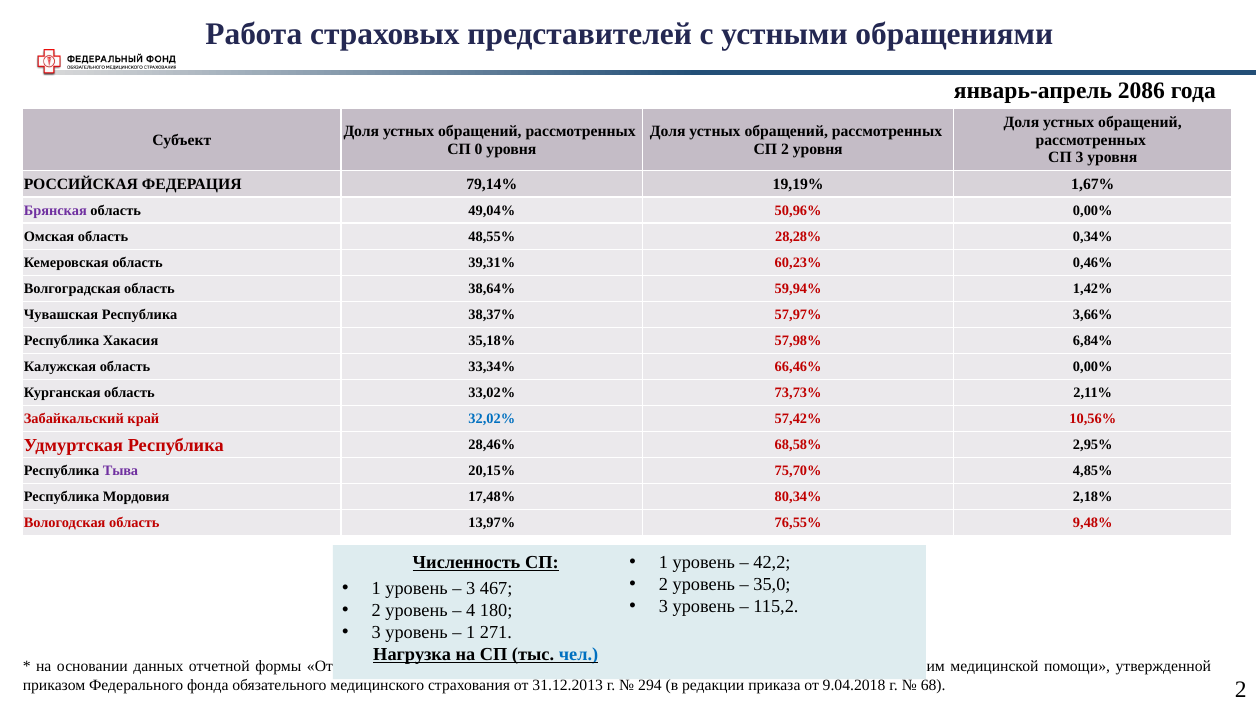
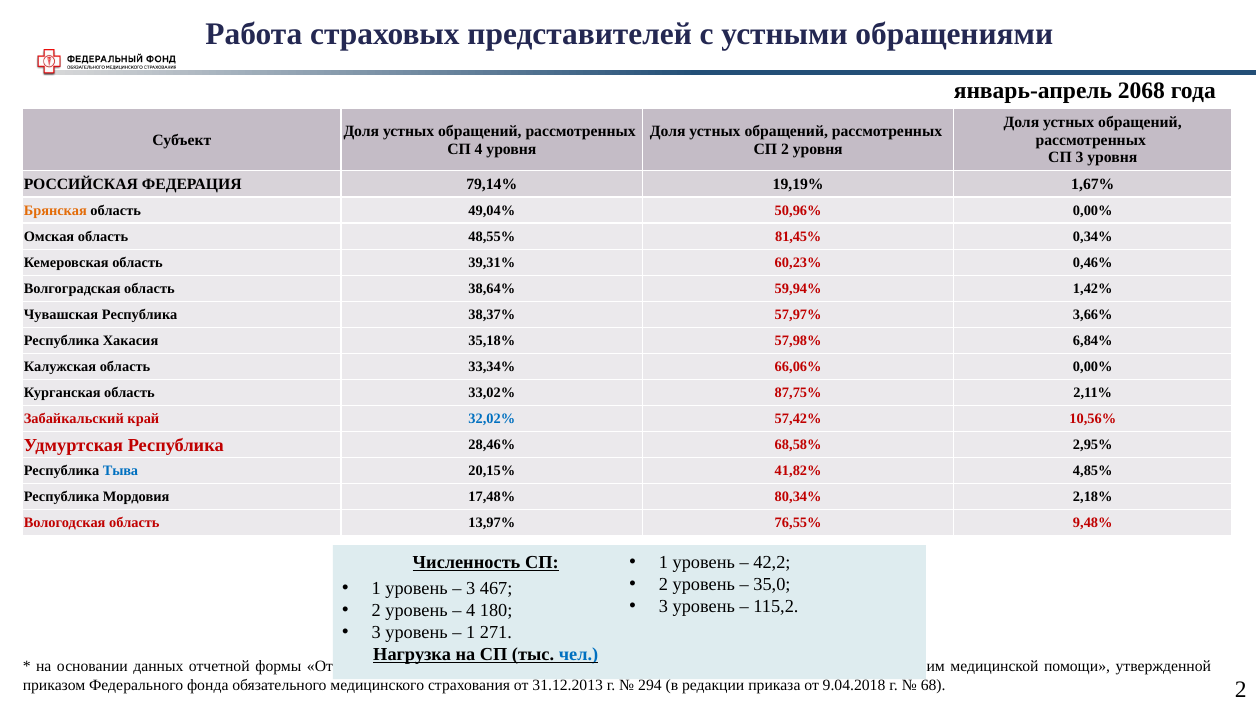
2086: 2086 -> 2068 (1141, 91)
СП 0: 0 -> 4 (479, 149)
Брянская colour: purple -> orange (55, 210)
28,28%: 28,28% -> 81,45% (798, 236)
66,46%: 66,46% -> 66,06% (798, 367)
73,73%: 73,73% -> 87,75% (798, 393)
Тыва colour: purple -> blue (120, 471)
75,70%: 75,70% -> 41,82% (798, 471)
